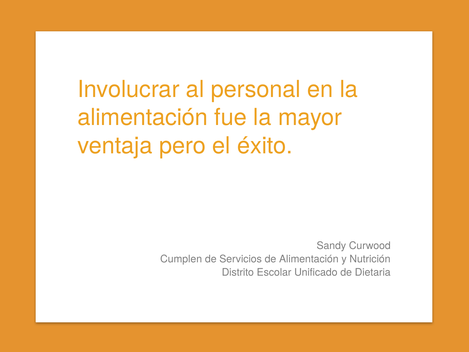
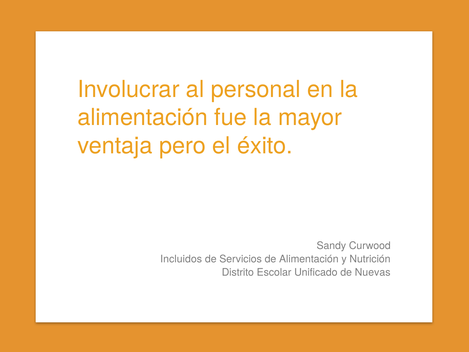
Cumplen: Cumplen -> Incluidos (181, 259)
Dietaria: Dietaria -> Nuevas (373, 272)
